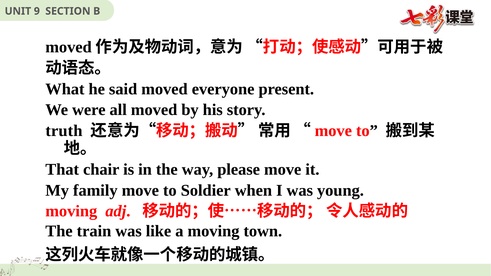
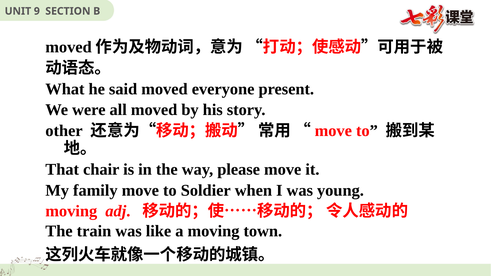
truth: truth -> other (64, 131)
